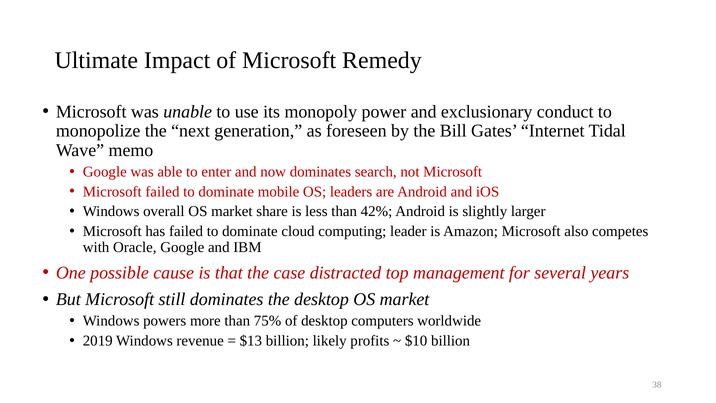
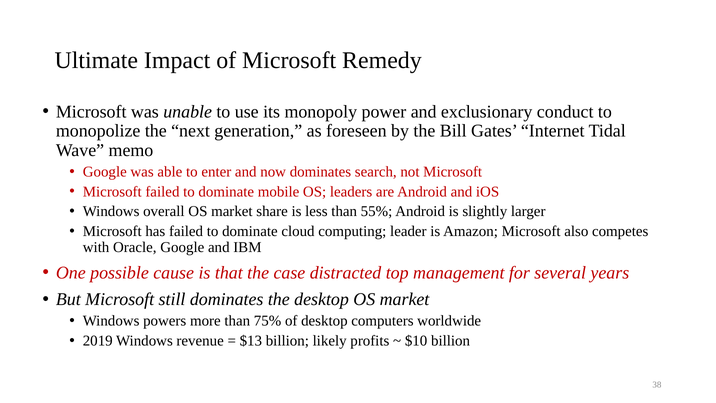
42%: 42% -> 55% (377, 211)
